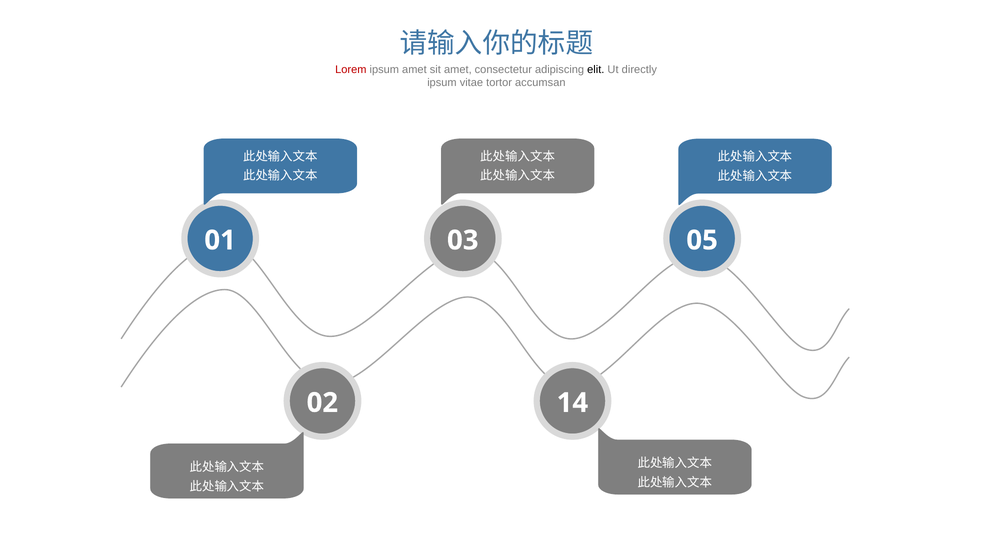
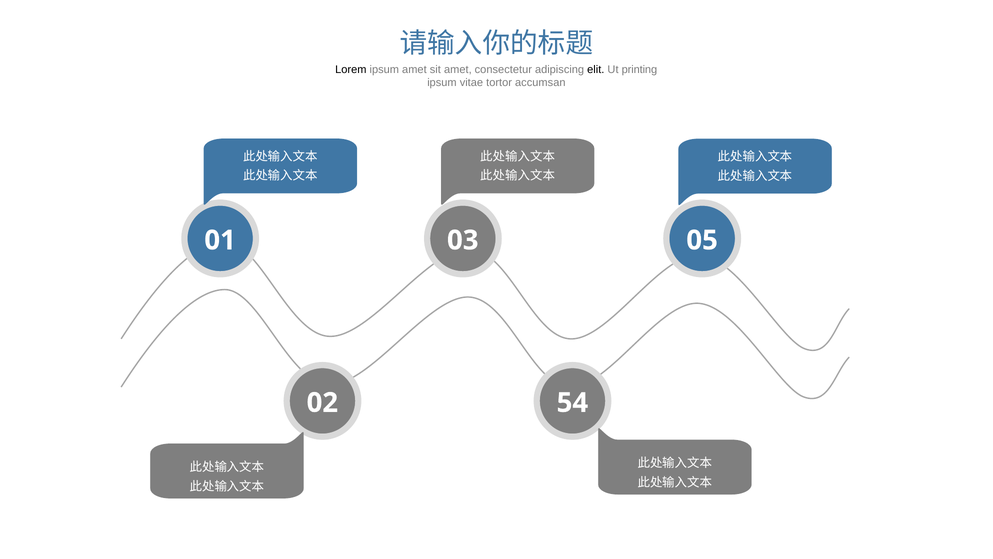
Lorem colour: red -> black (351, 70)
directly: directly -> printing (639, 70)
14: 14 -> 54 (572, 403)
